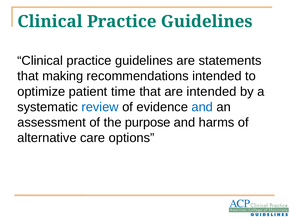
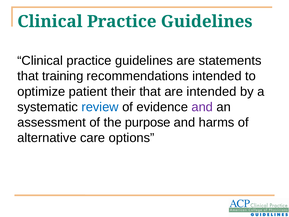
making: making -> training (63, 76)
time: time -> their (123, 91)
and colour: blue -> purple (202, 107)
